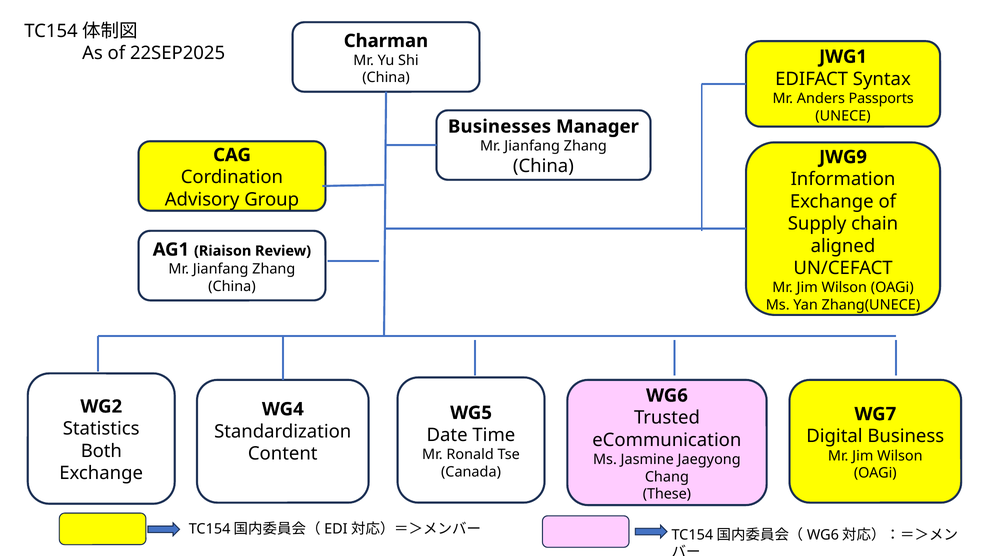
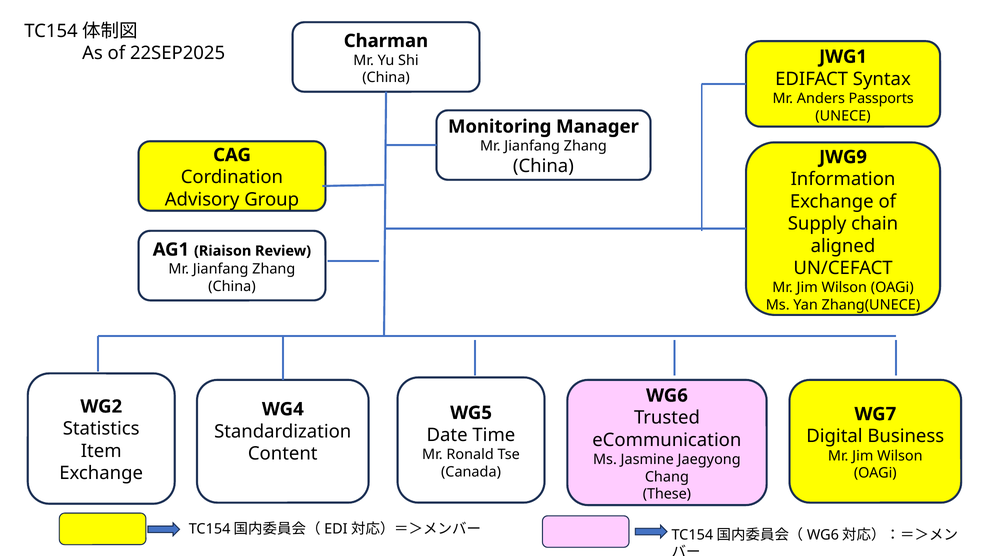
Businesses: Businesses -> Monitoring (500, 127)
Both: Both -> Item (101, 451)
